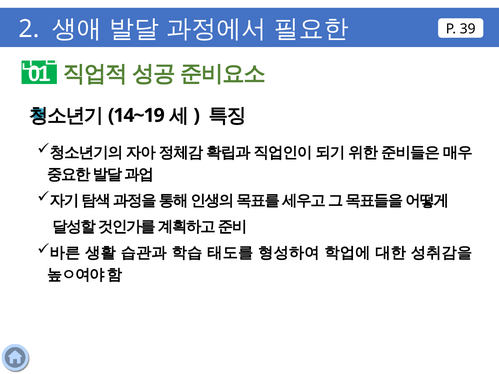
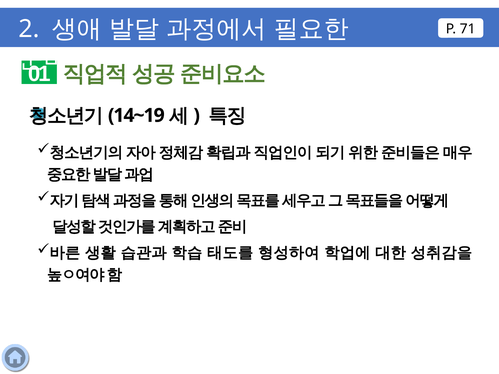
39: 39 -> 71 (468, 29)
